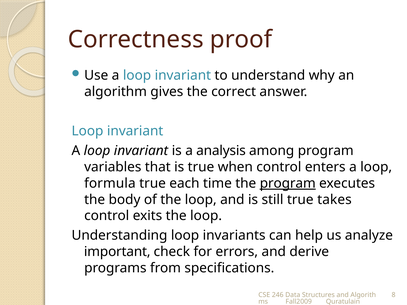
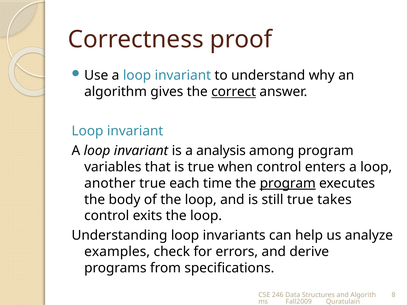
correct underline: none -> present (234, 92)
formula: formula -> another (110, 183)
important: important -> examples (117, 252)
